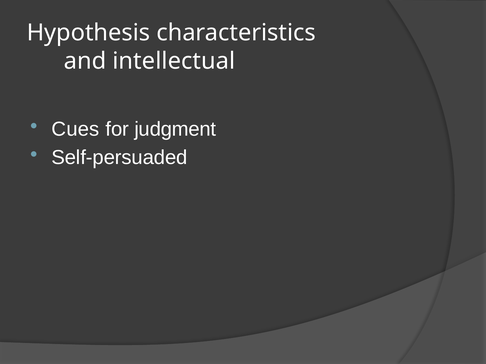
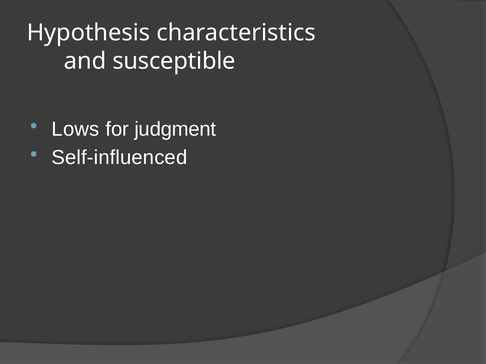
intellectual: intellectual -> susceptible (174, 61)
Cues: Cues -> Lows (76, 129)
Self-persuaded: Self-persuaded -> Self-influenced (119, 158)
